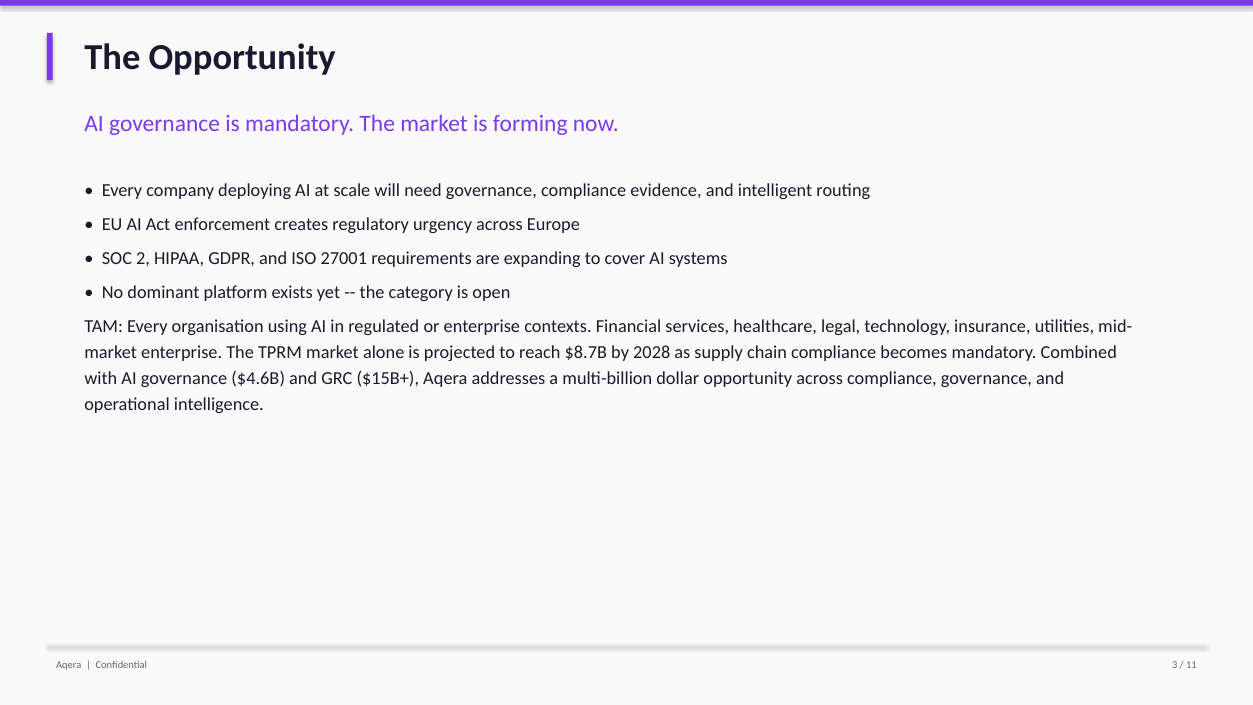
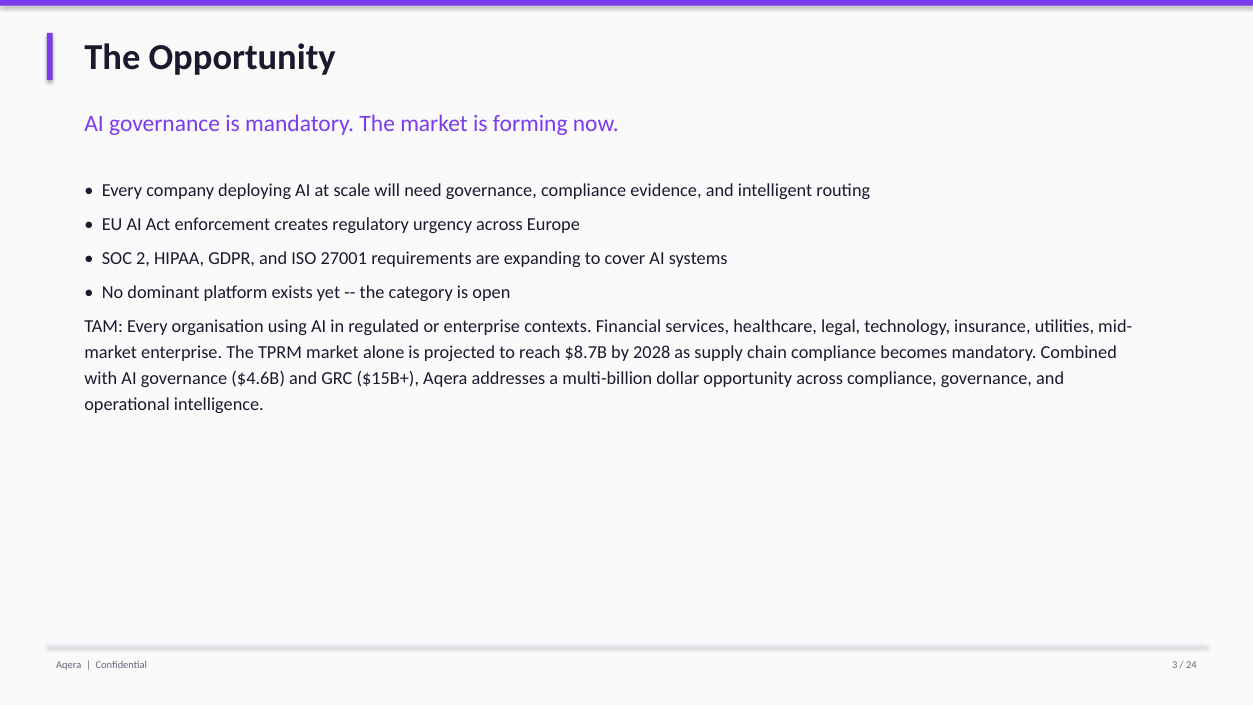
11: 11 -> 24 (1191, 665)
